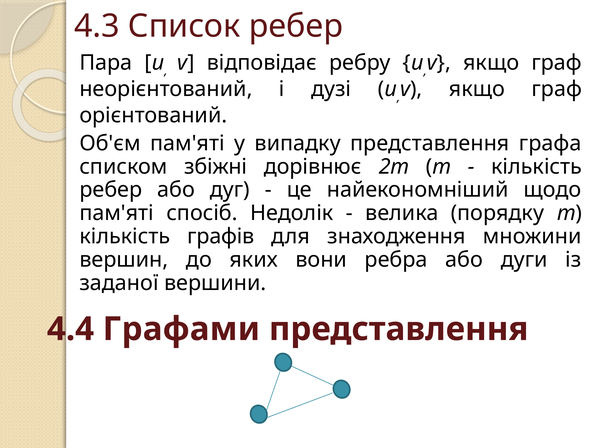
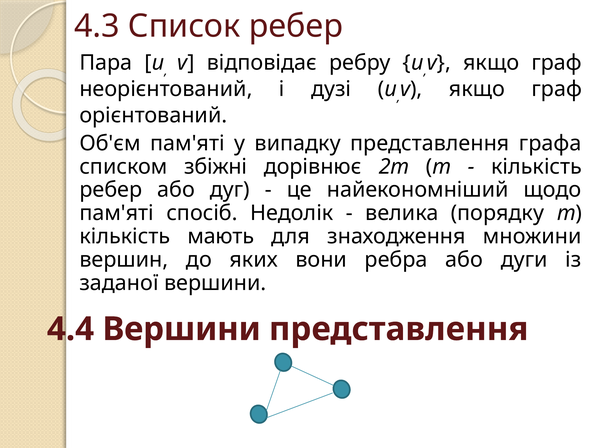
графів: графів -> мають (221, 236)
4.4 Графами: Графами -> Вершини (182, 329)
